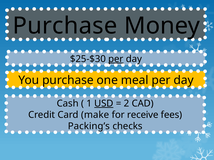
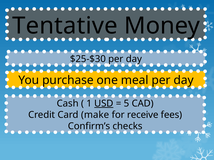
Purchase: Purchase -> Tentative (65, 26)
per underline: present -> none (116, 59)
2: 2 -> 5 (127, 104)
Packing’s: Packing’s -> Confirm’s (89, 127)
